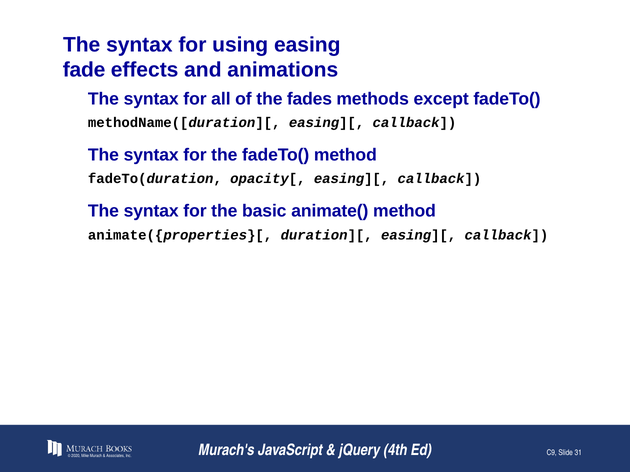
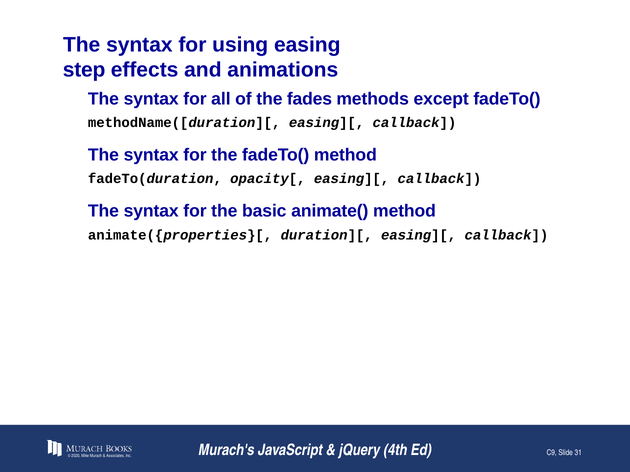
fade: fade -> step (84, 70)
